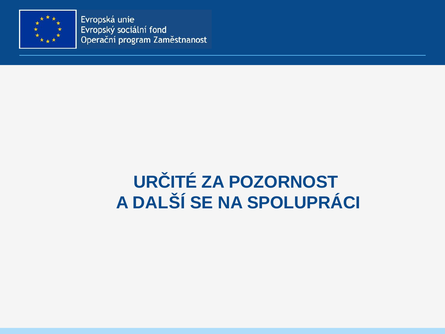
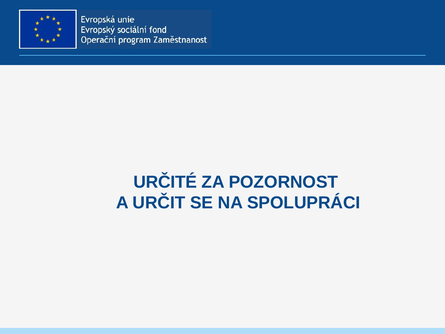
DALŠÍ: DALŠÍ -> URČIT (159, 203)
